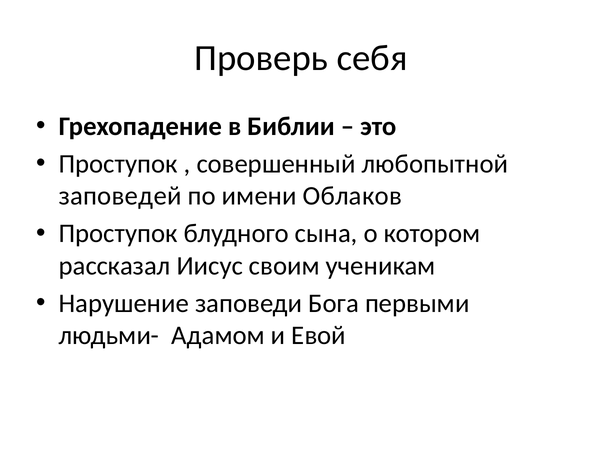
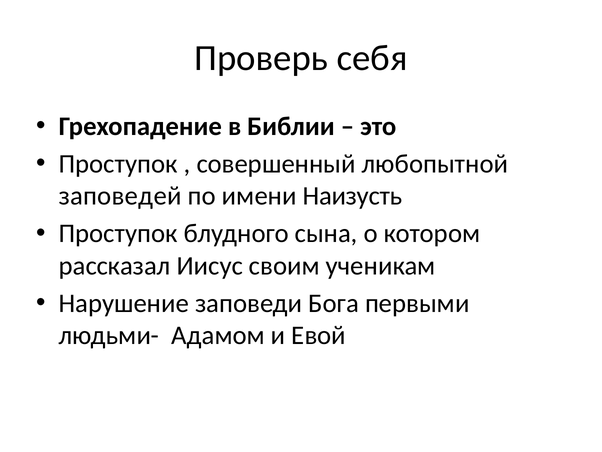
Облаков: Облаков -> Наизусть (353, 196)
